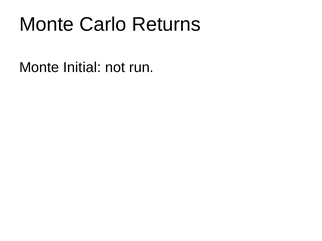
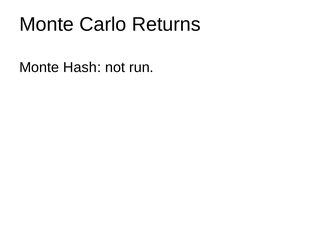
Initial: Initial -> Hash (82, 68)
